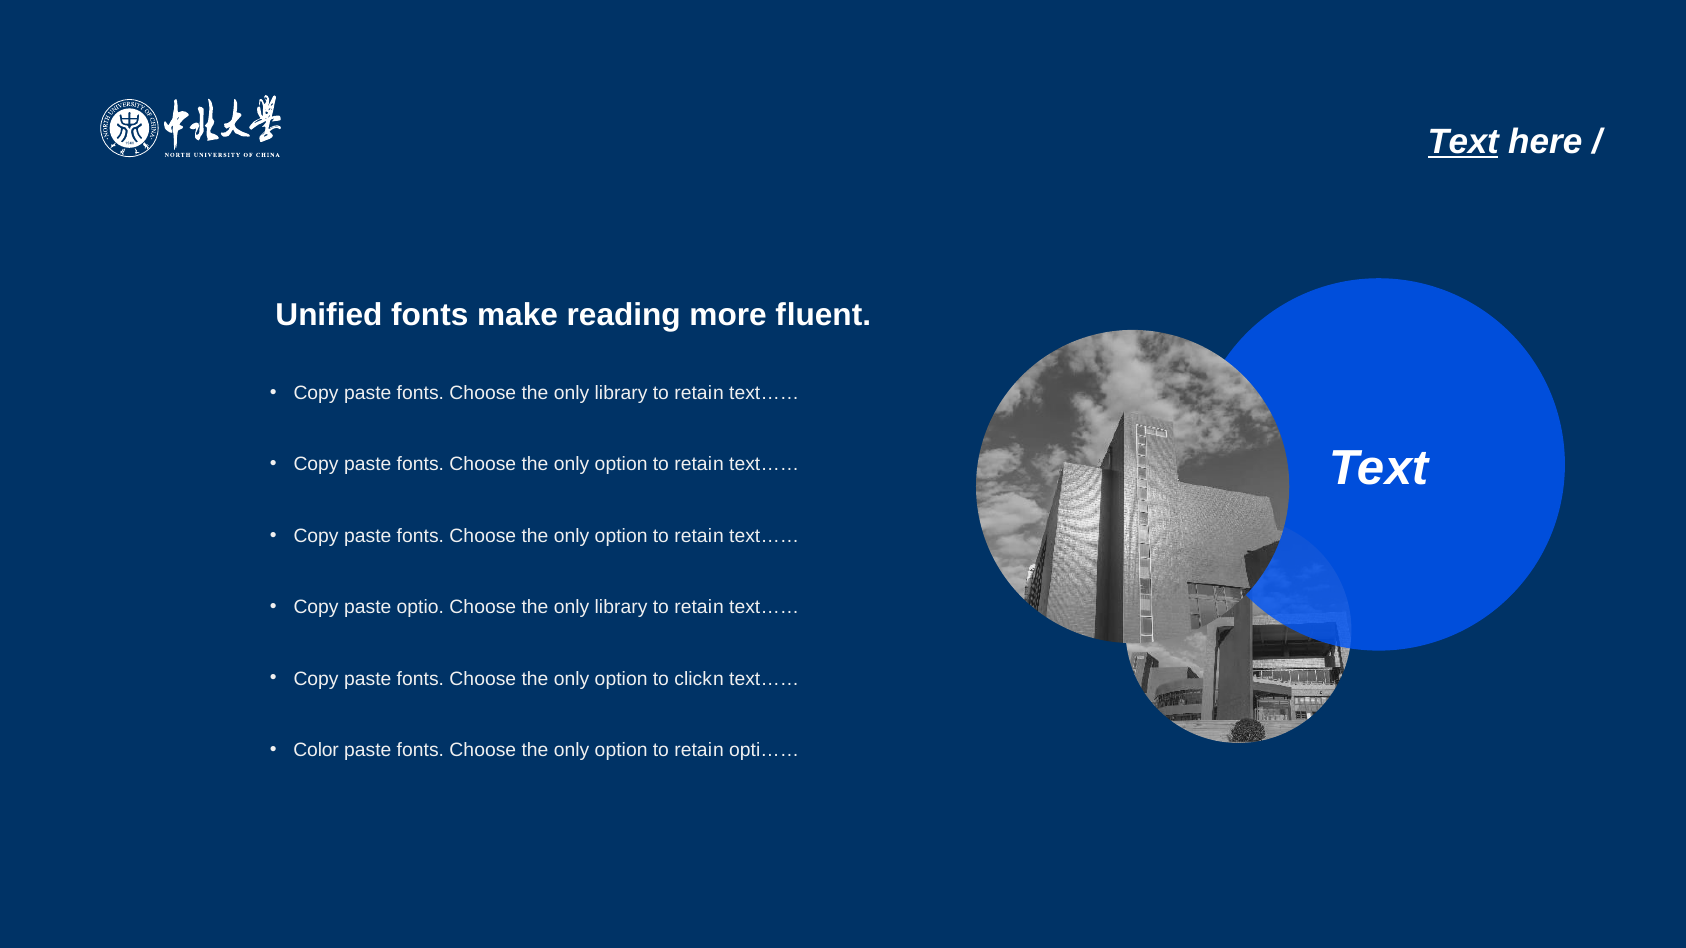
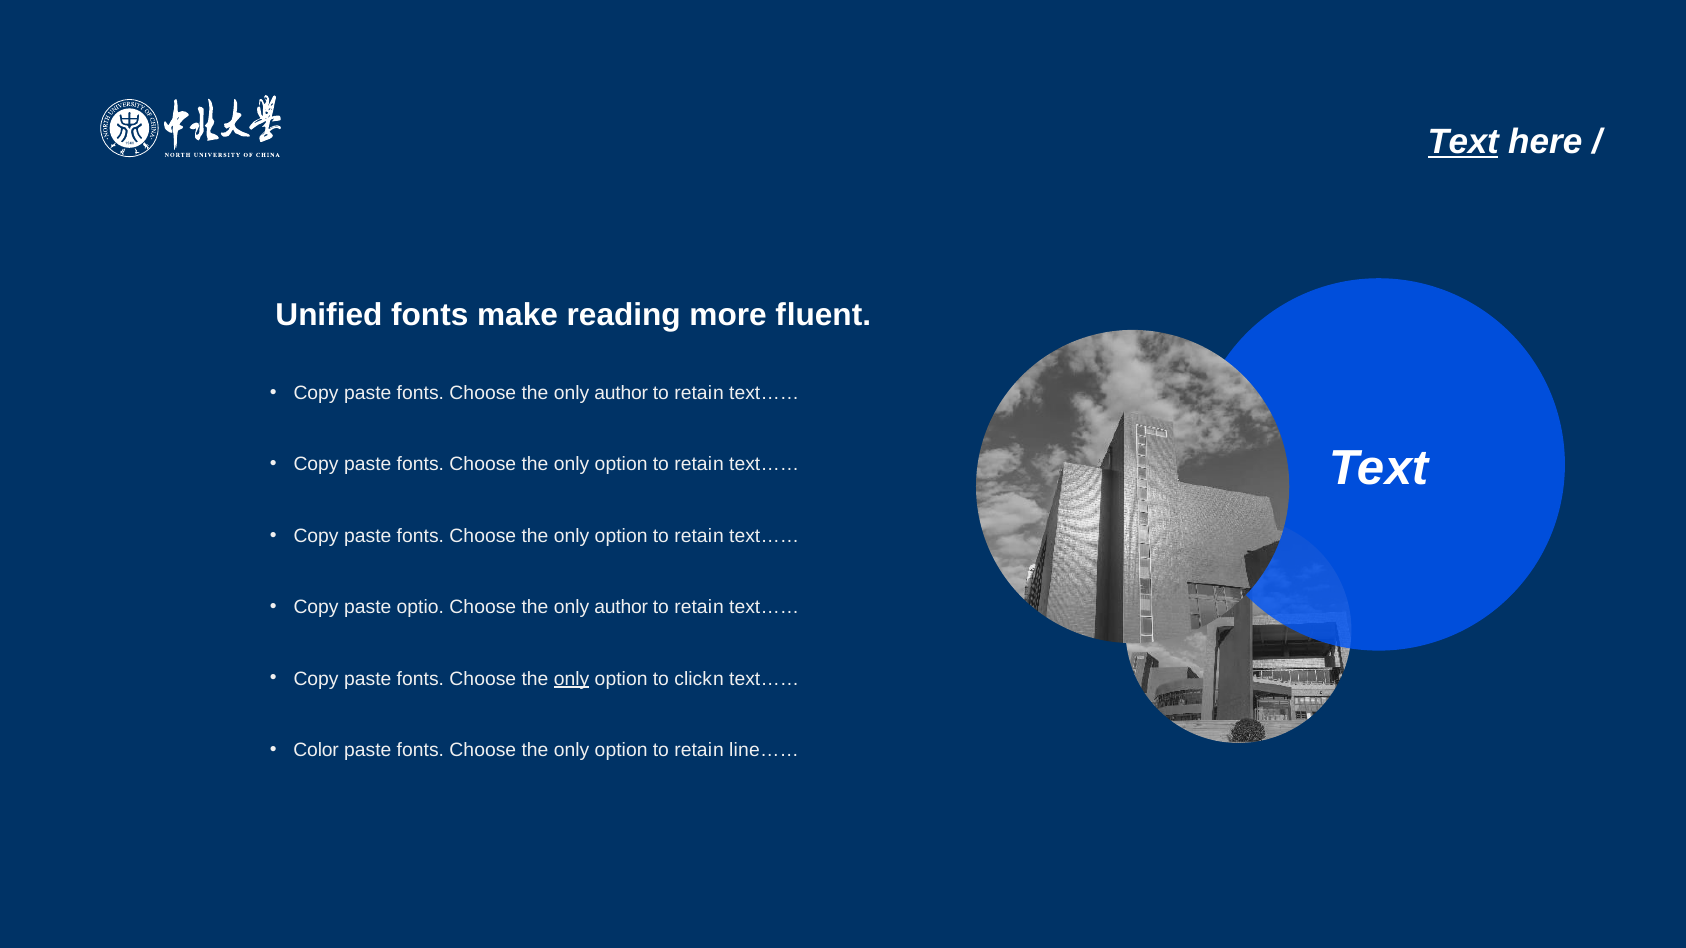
library: library -> author (621, 393)
library: library -> author (621, 607)
only underline: none -> present (572, 679)
opti……: opti…… -> line…… (764, 750)
